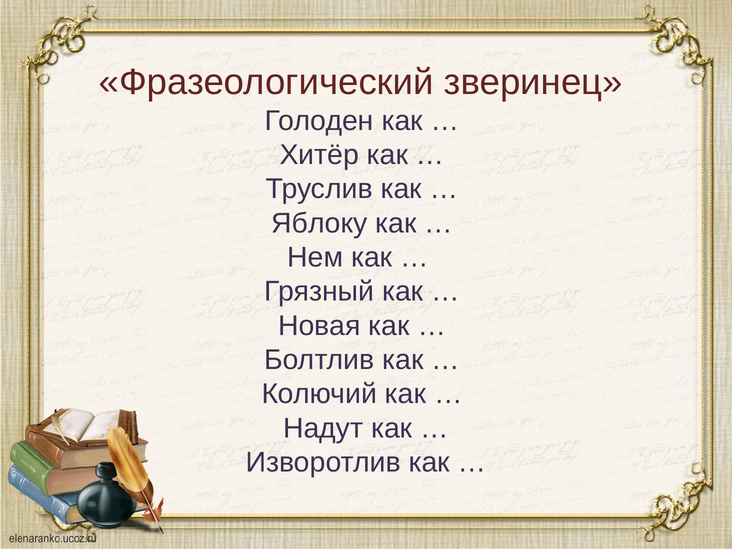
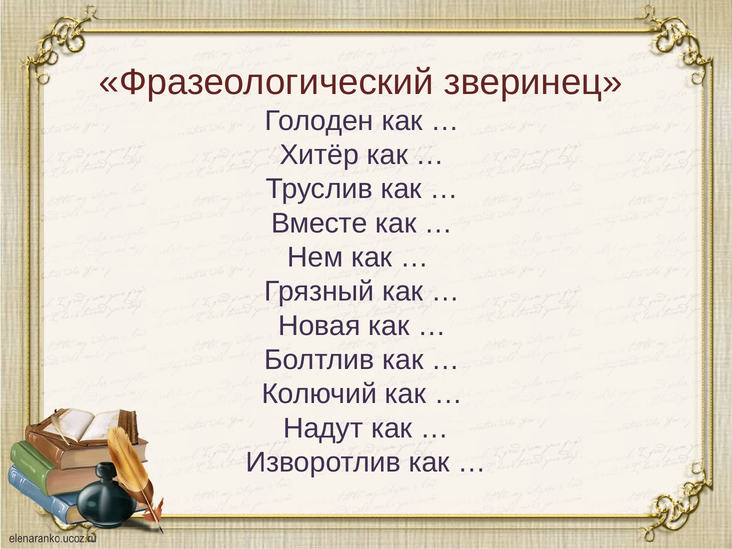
Яблоку: Яблоку -> Вместе (319, 223)
